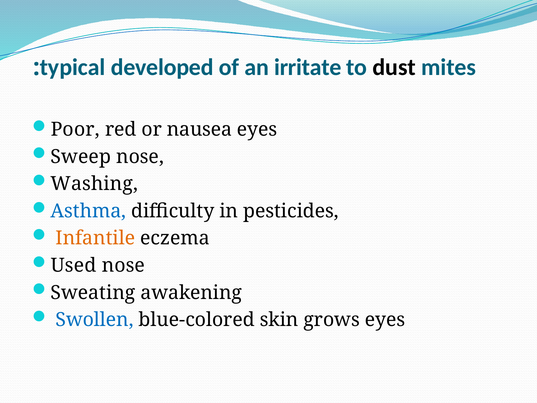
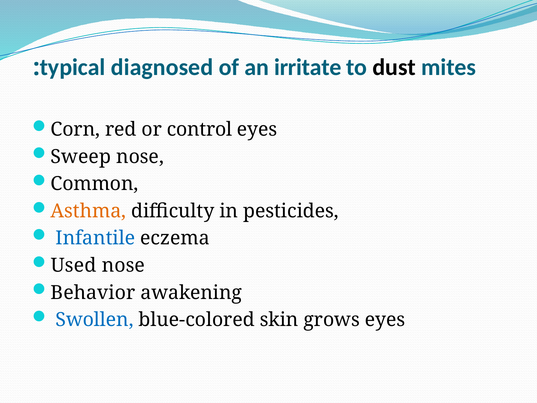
developed: developed -> diagnosed (162, 67)
Poor: Poor -> Corn (75, 129)
nausea: nausea -> control (199, 129)
Washing: Washing -> Common (94, 184)
Asthma colour: blue -> orange (88, 211)
Infantile colour: orange -> blue (95, 238)
Sweating: Sweating -> Behavior (93, 292)
